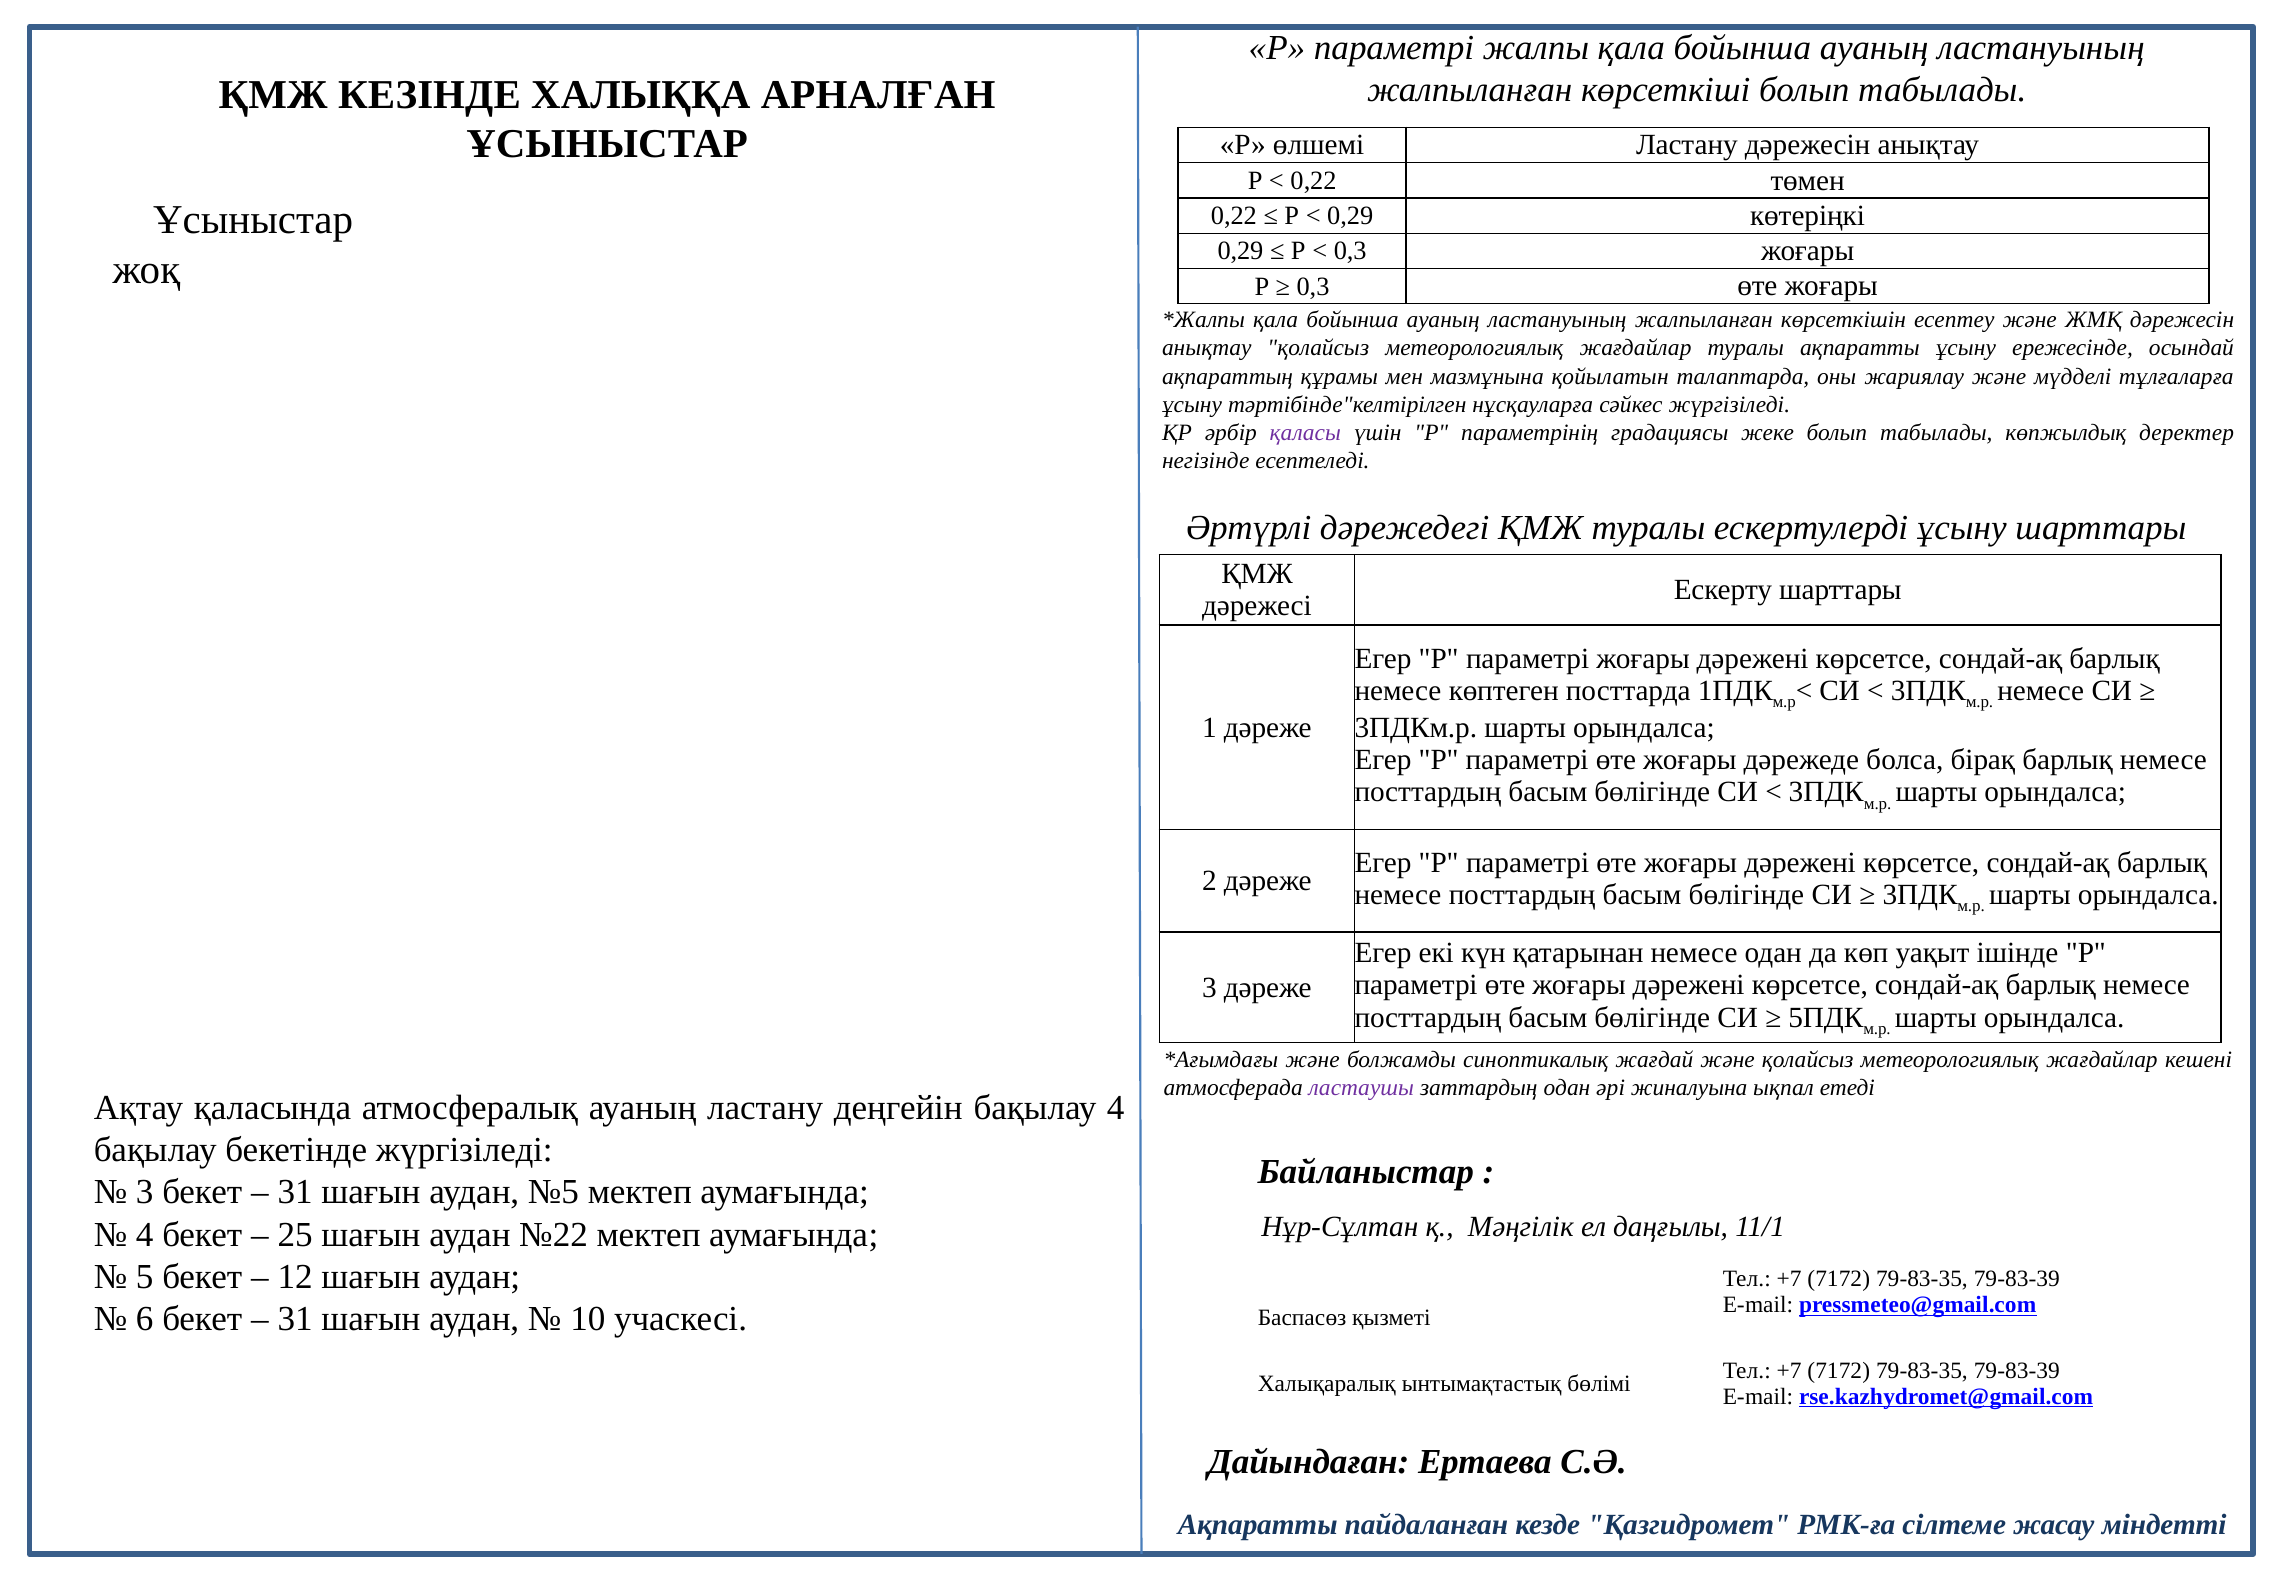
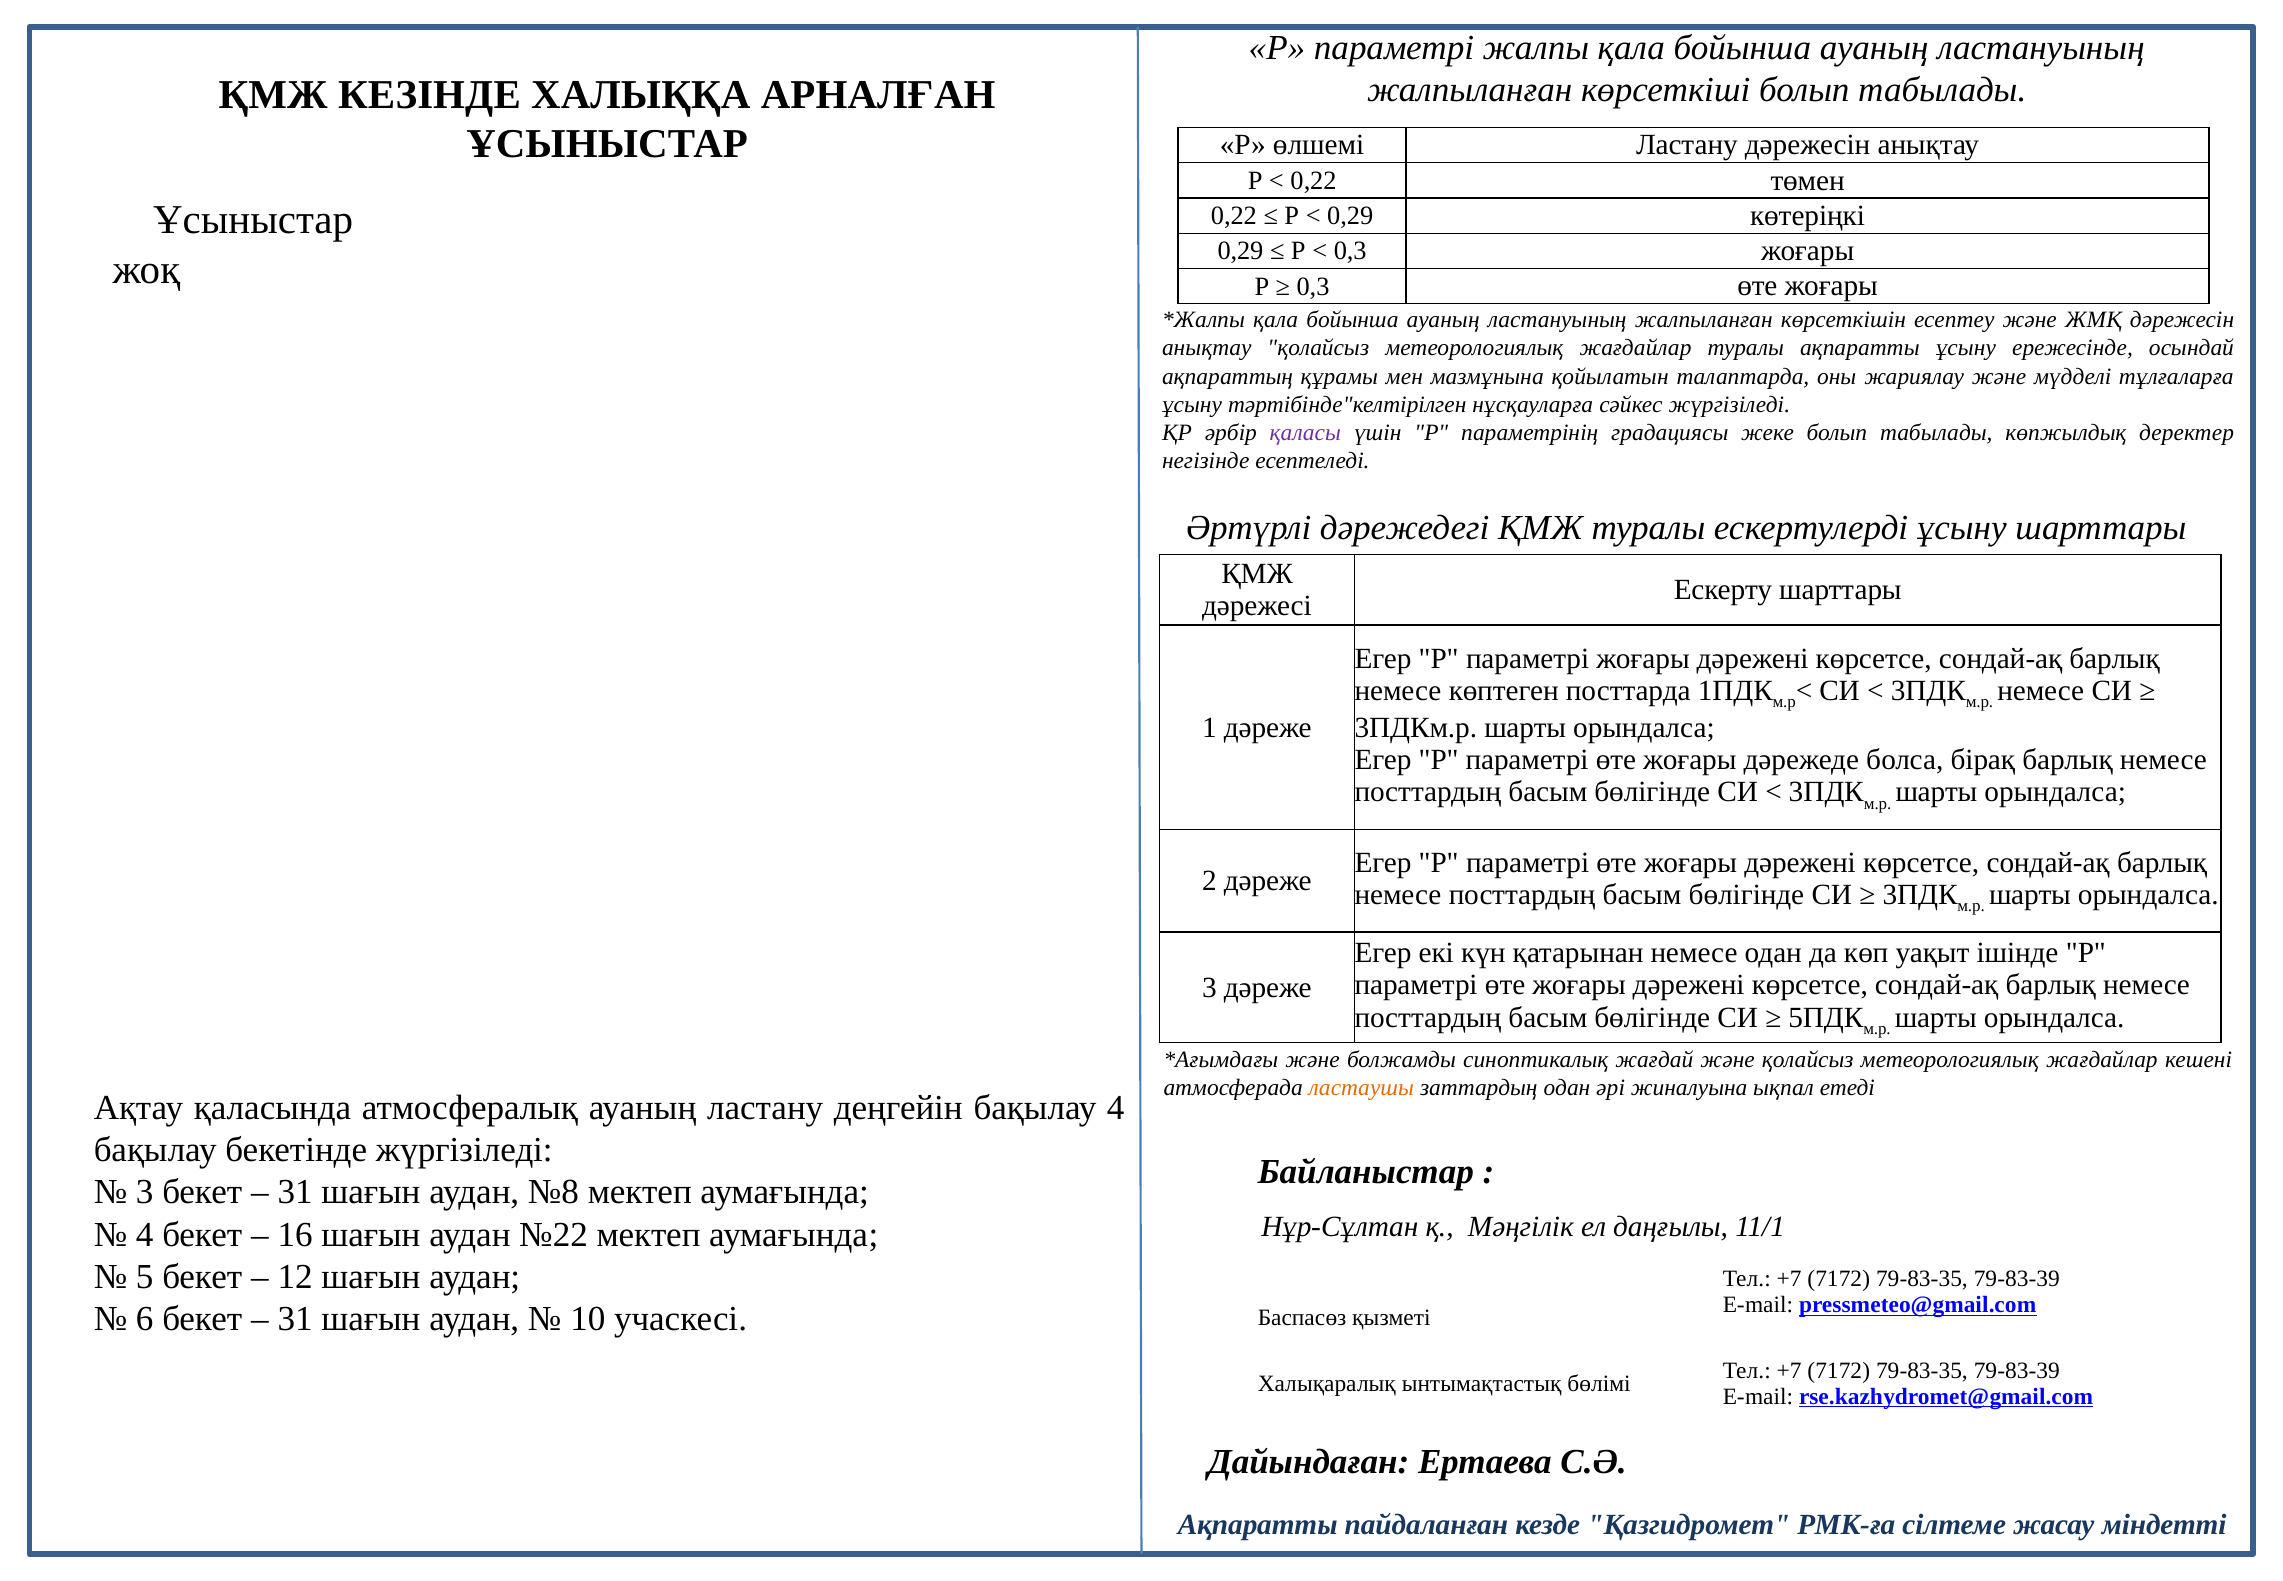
ластаушы colour: purple -> orange (1361, 1088)
№5: №5 -> №8 (553, 1192)
25: 25 -> 16 (295, 1234)
